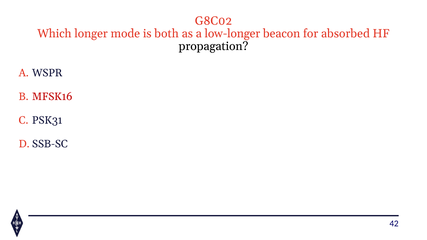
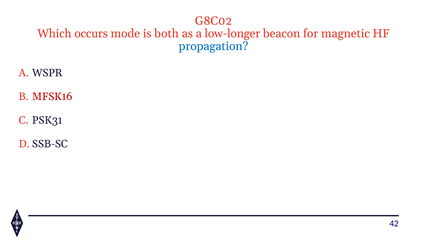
longer: longer -> occurs (91, 34)
absorbed: absorbed -> magnetic (345, 34)
propagation colour: black -> blue (213, 46)
